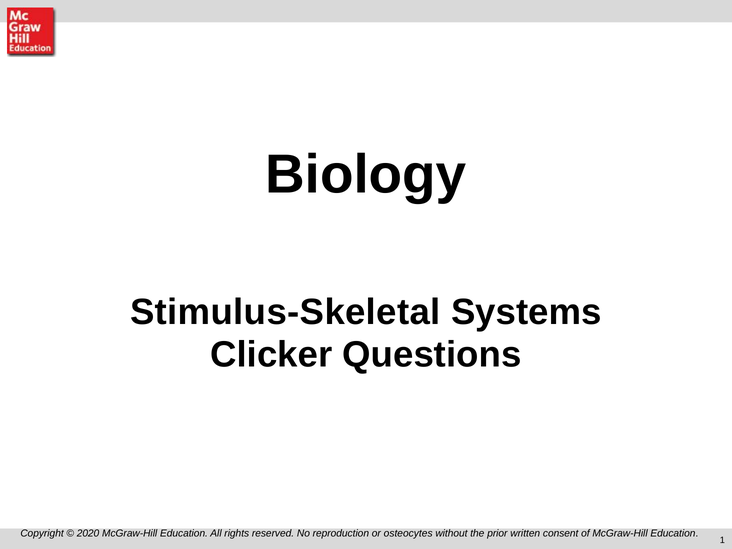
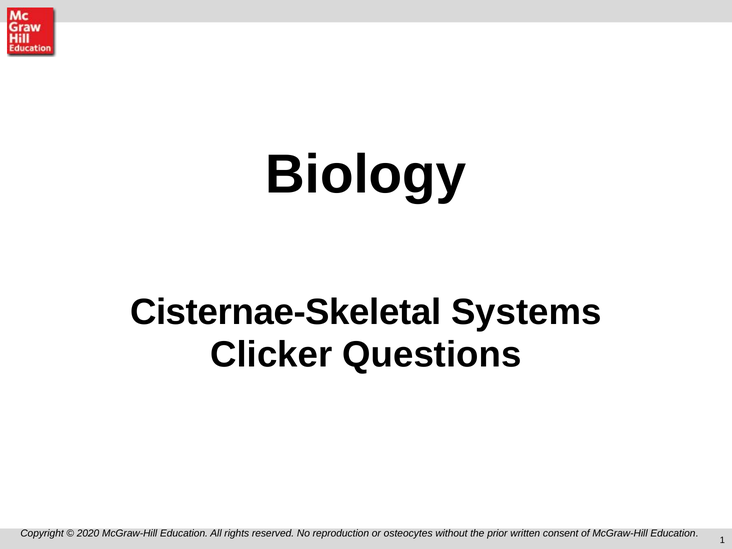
Stimulus-Skeletal: Stimulus-Skeletal -> Cisternae-Skeletal (286, 312)
